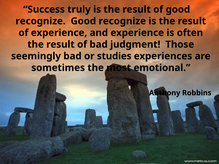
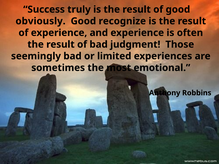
recognize: recognize -> obviously (41, 21)
studies: studies -> limited (114, 56)
